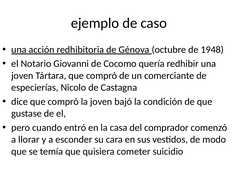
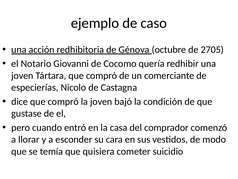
1948: 1948 -> 2705 (212, 49)
